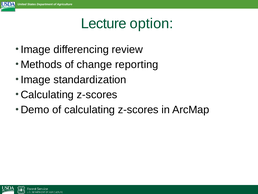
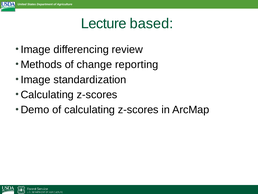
option: option -> based (152, 24)
